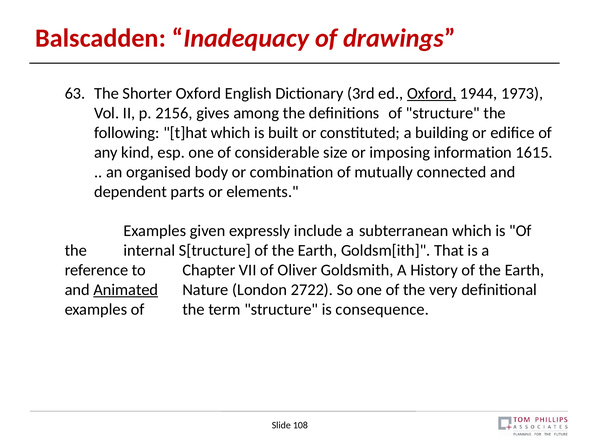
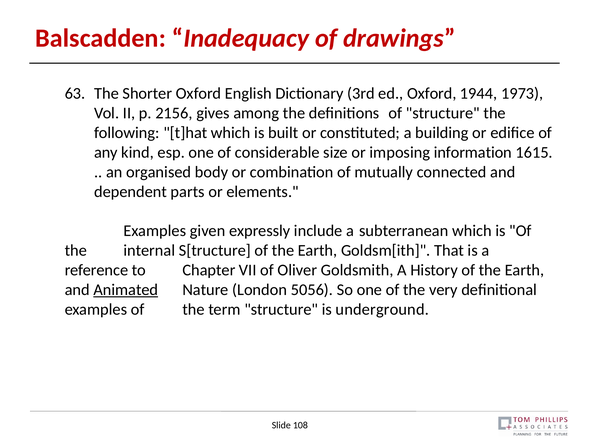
Oxford underline: present -> none (432, 93)
2722: 2722 -> 5056 (312, 290)
consequence: consequence -> underground (382, 309)
